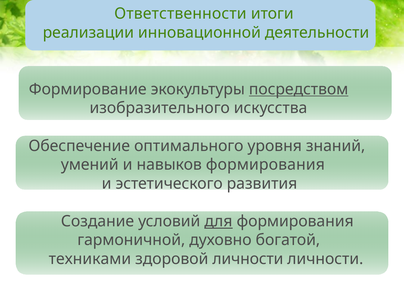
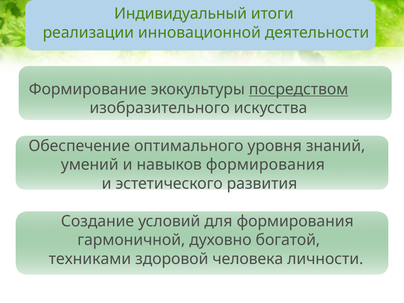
Ответственности: Ответственности -> Индивидуальный (181, 14)
для underline: present -> none (218, 221)
здоровой личности: личности -> человека (248, 259)
